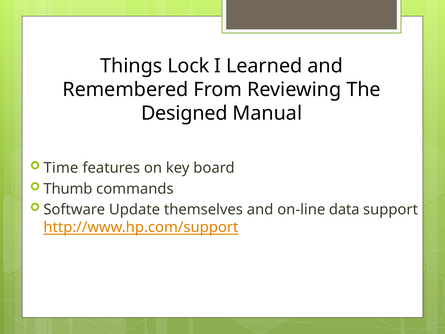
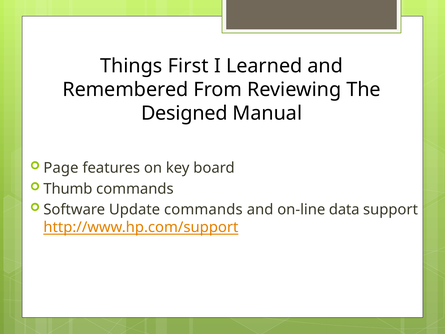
Lock: Lock -> First (188, 66)
Time: Time -> Page (61, 168)
Update themselves: themselves -> commands (203, 209)
